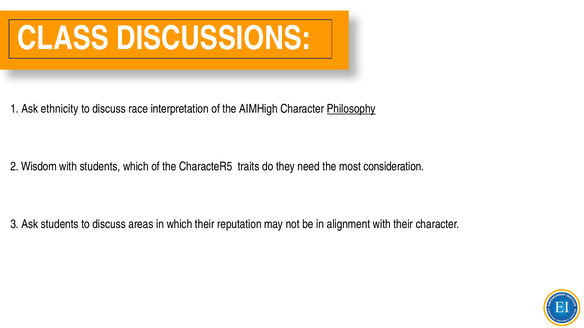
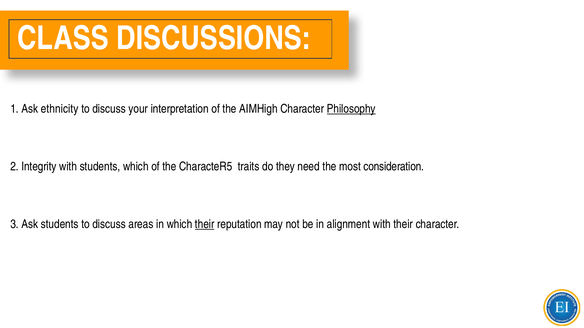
race: race -> your (138, 109)
Wisdom: Wisdom -> Integrity (39, 167)
their underline: none -> present (205, 224)
